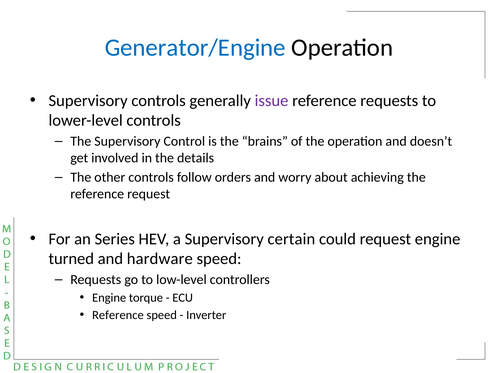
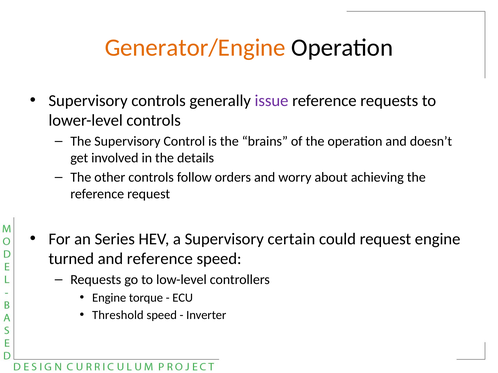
Generator/Engine colour: blue -> orange (195, 48)
and hardware: hardware -> reference (160, 259)
Reference: Reference -> Threshold (118, 316)
